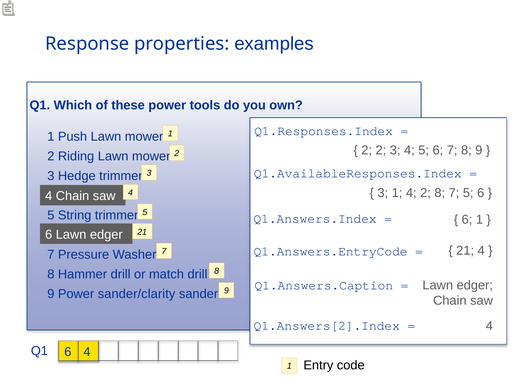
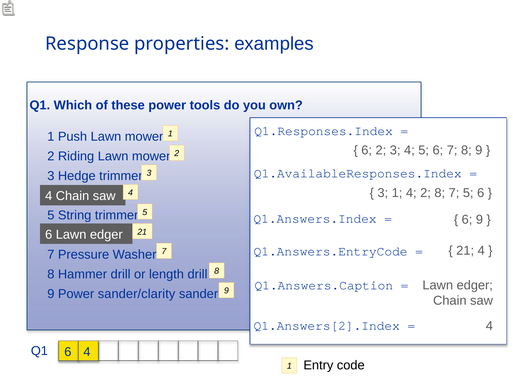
2: 2 -> 6 (367, 150)
6 1: 1 -> 9 (479, 220)
match: match -> length (166, 274)
